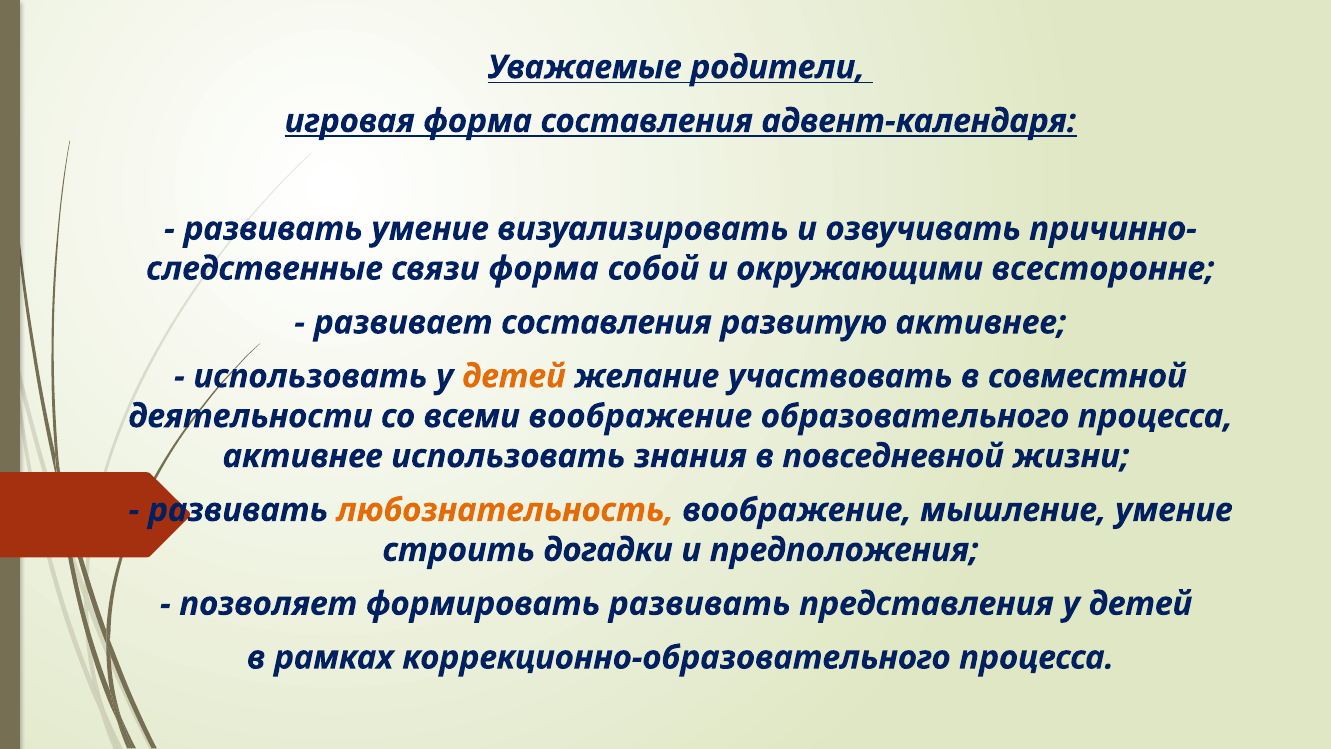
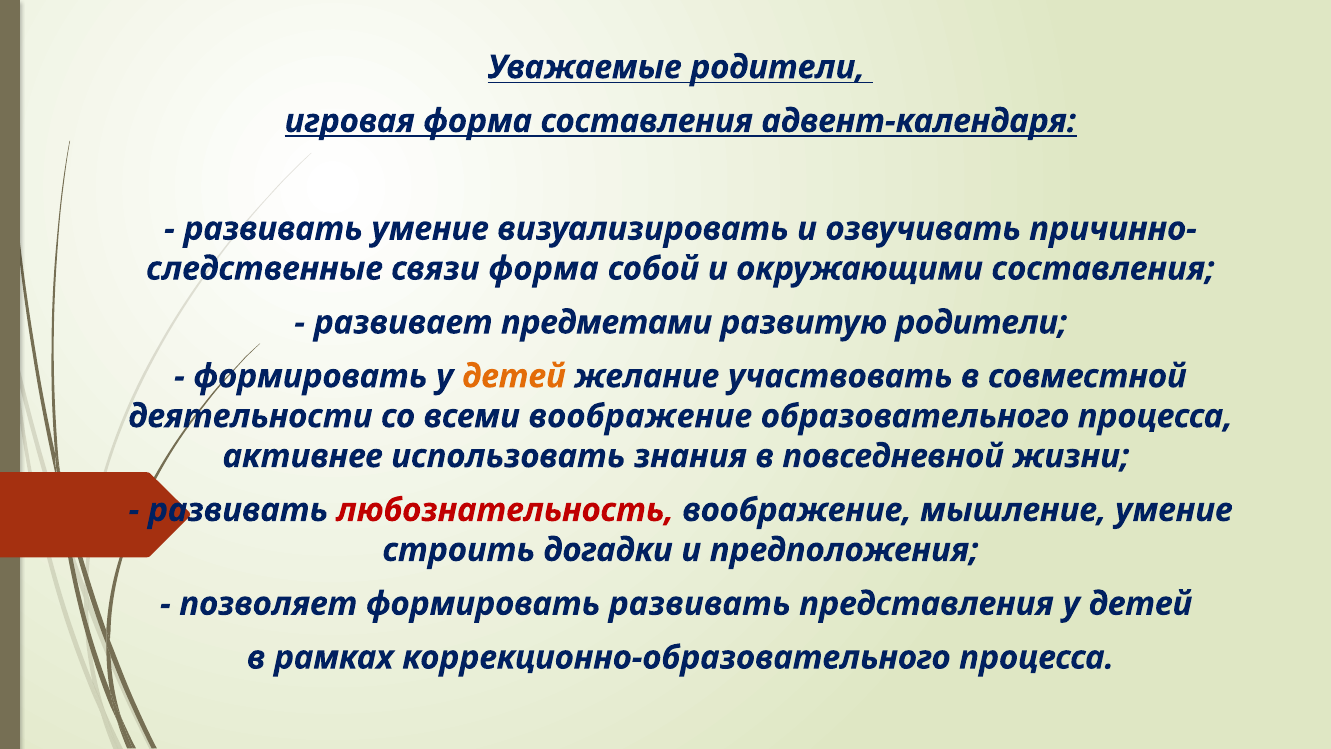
окружающими всесторонне: всесторонне -> составления (1103, 269)
развивает составления: составления -> предметами (607, 322)
развитую активнее: активнее -> родители (981, 322)
использовать: использовать -> формировать (310, 376)
любознательность colour: orange -> red (505, 510)
